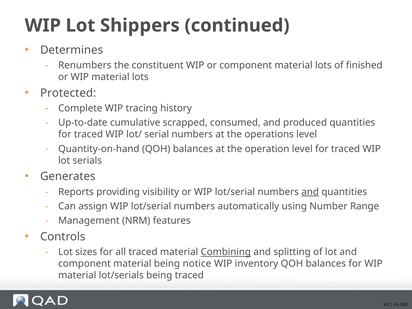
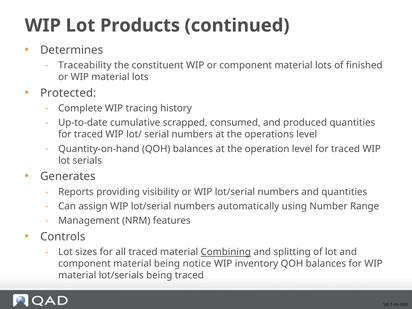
Shippers: Shippers -> Products (140, 25)
Renumbers: Renumbers -> Traceability (85, 65)
and underline: present -> none (310, 192)
